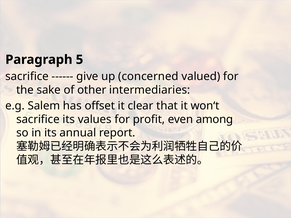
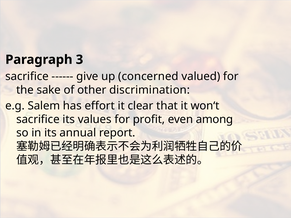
5: 5 -> 3 (79, 60)
intermediaries: intermediaries -> discrimination (150, 90)
offset: offset -> effort (100, 106)
